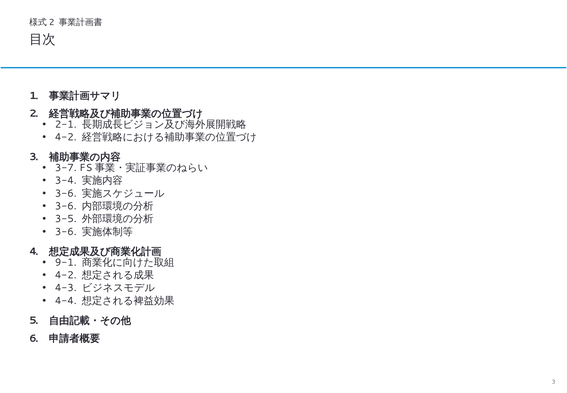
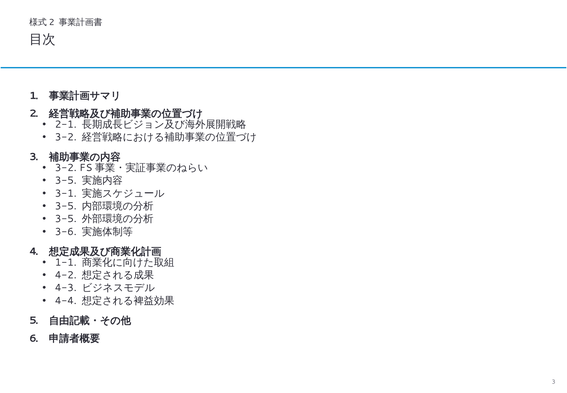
4-2: 4-2 -> 3-2 (66, 137)
3-7: 3-7 -> 3-2 (66, 168)
3-4: 3-4 -> 3-5 (66, 180)
3-6: 3-6 -> 3-1 (66, 193)
3-6: 3-6 -> 3-5 (66, 206)
9-1: 9-1 -> 1-1 (66, 262)
